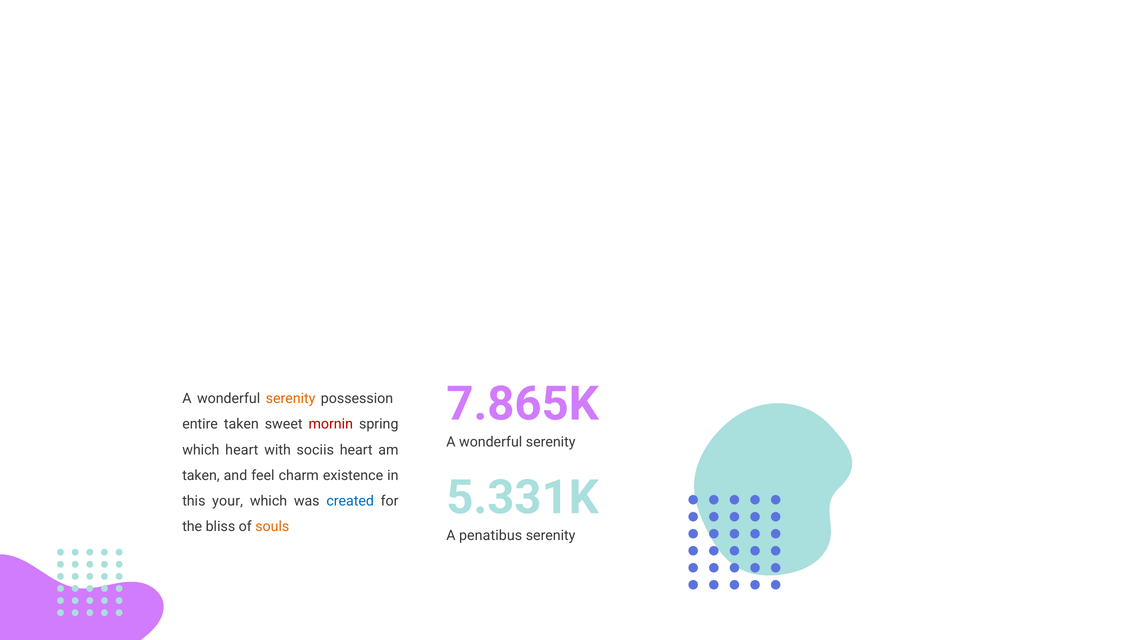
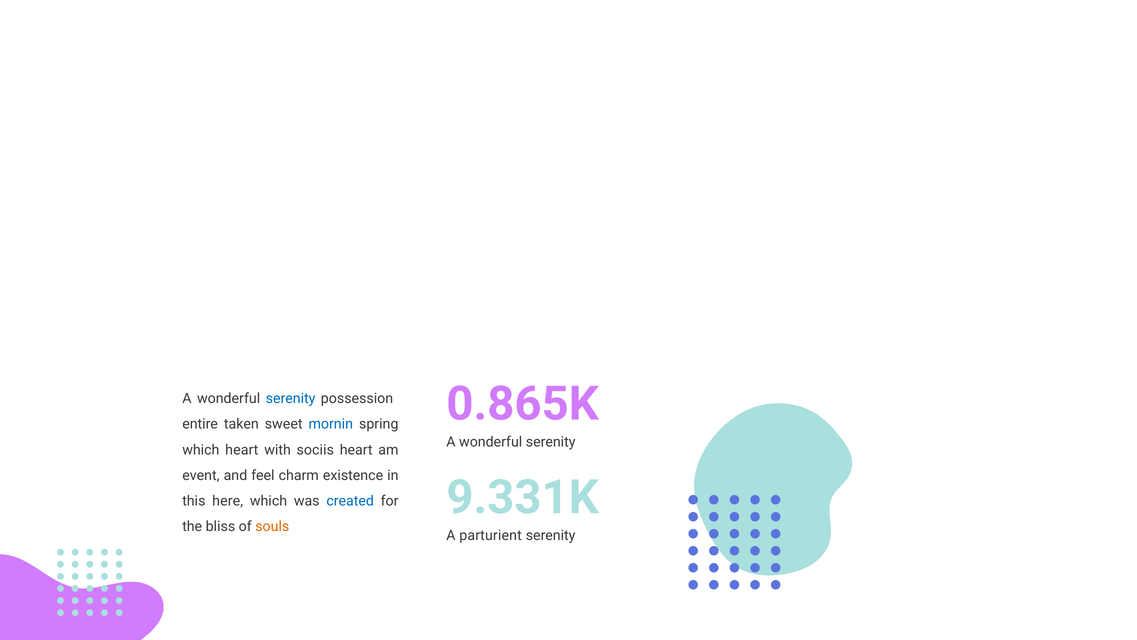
7.865K: 7.865K -> 0.865K (523, 404)
serenity colour: orange -> blue (291, 398)
mornin colour: red -> blue (331, 424)
taken: taken -> event (201, 475)
5.331K: 5.331K -> 9.331K (523, 497)
your: your -> here (228, 501)
penatibus: penatibus -> parturient (491, 535)
